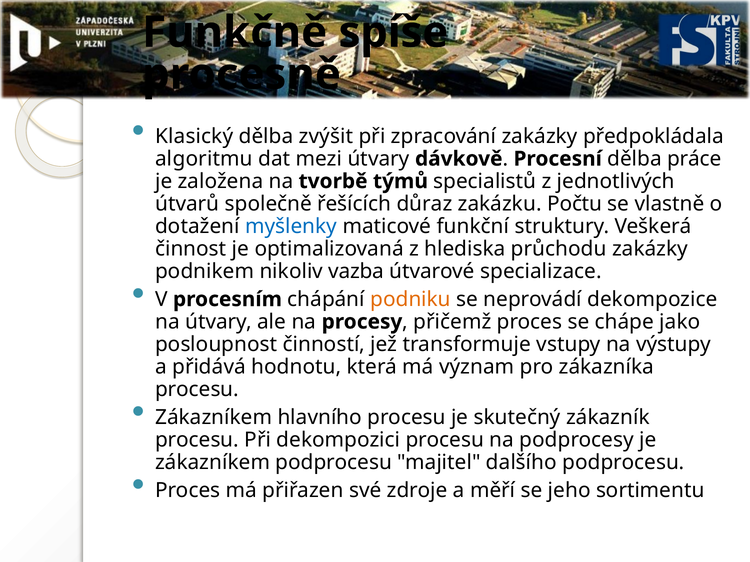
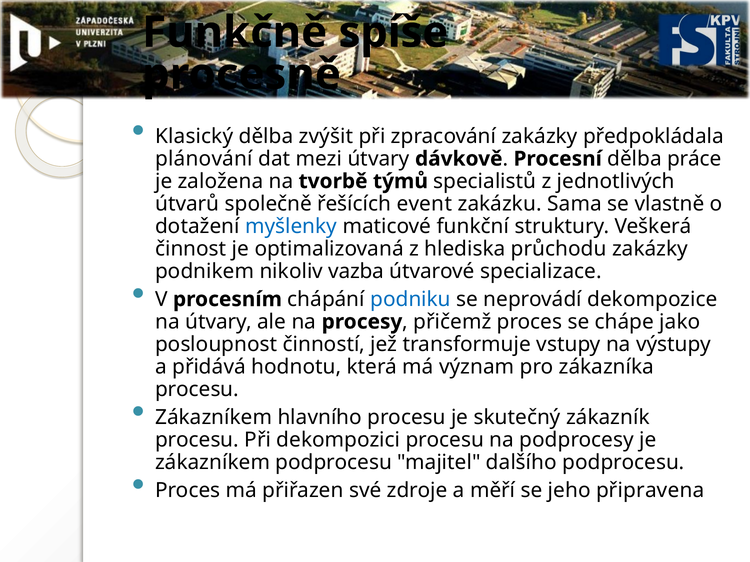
algoritmu: algoritmu -> plánování (204, 159)
důraz: důraz -> event (424, 204)
Počtu: Počtu -> Sama (574, 204)
podniku colour: orange -> blue (411, 300)
sortimentu: sortimentu -> připravena (650, 491)
